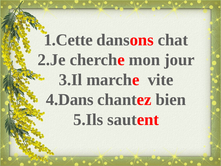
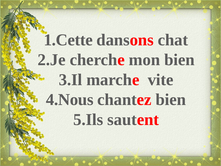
mon jour: jour -> bien (179, 60)
4.Dans: 4.Dans -> 4.Nous (70, 99)
